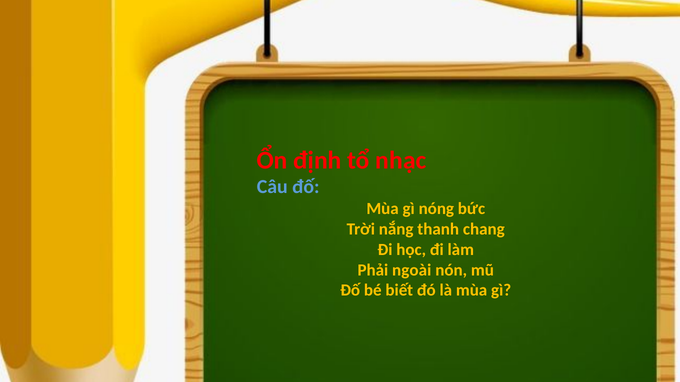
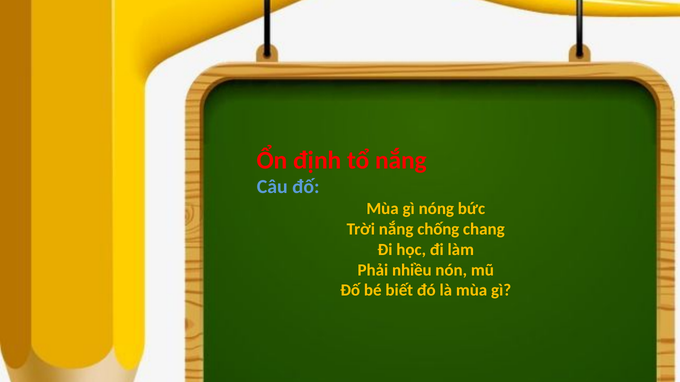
tổ nhạc: nhạc -> nắng (401, 160)
thanh: thanh -> chống (438, 229)
ngoài: ngoài -> nhiều (412, 270)
